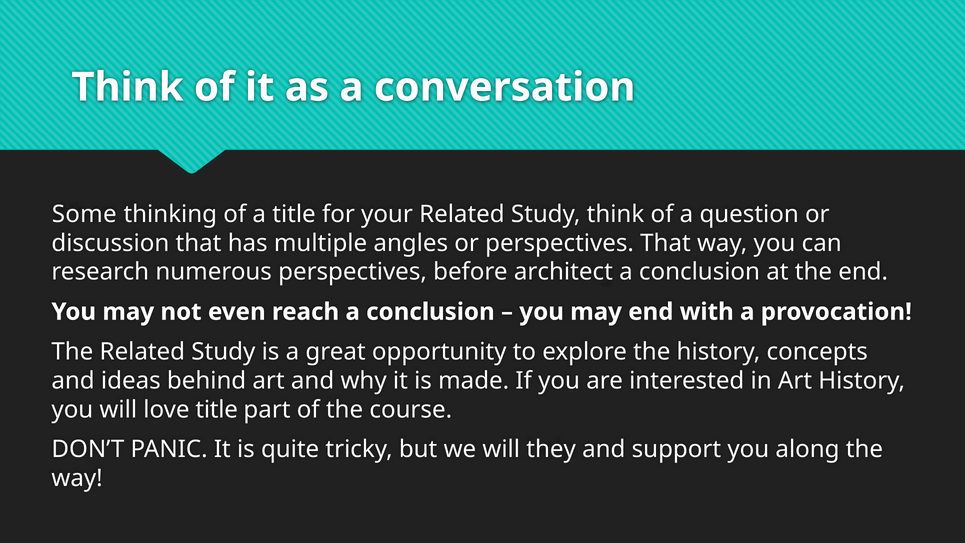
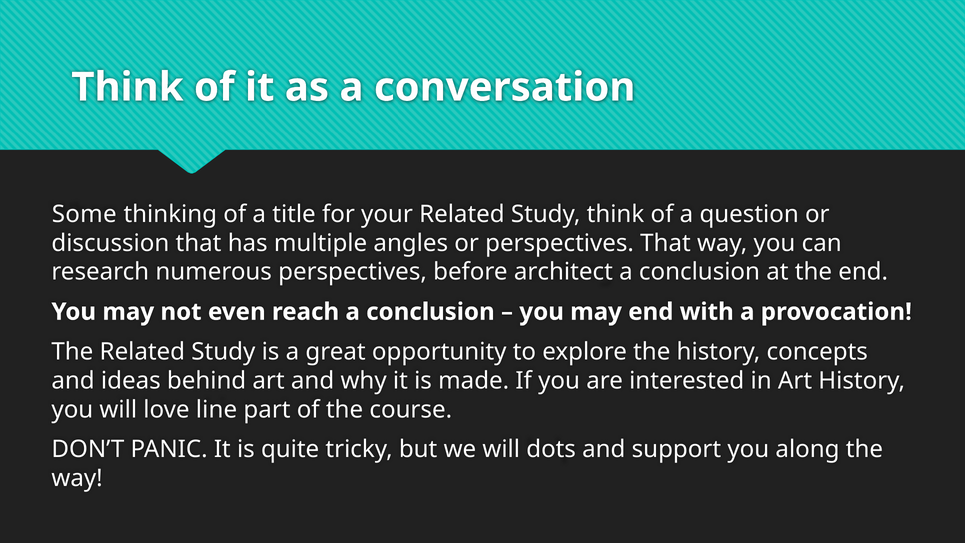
love title: title -> line (216, 409)
they: they -> dots (551, 449)
